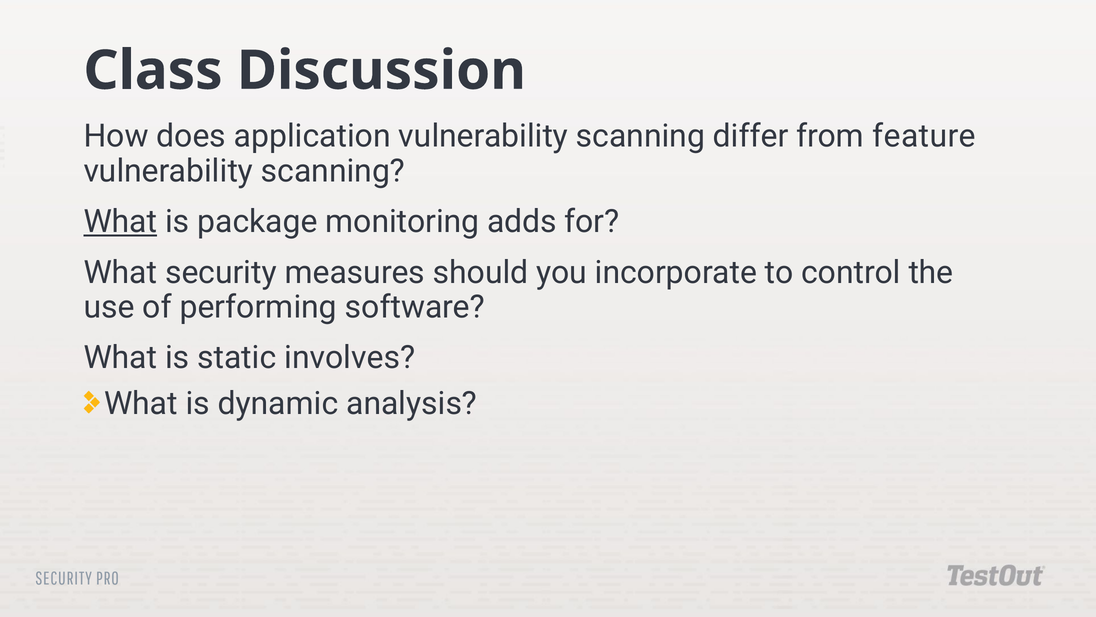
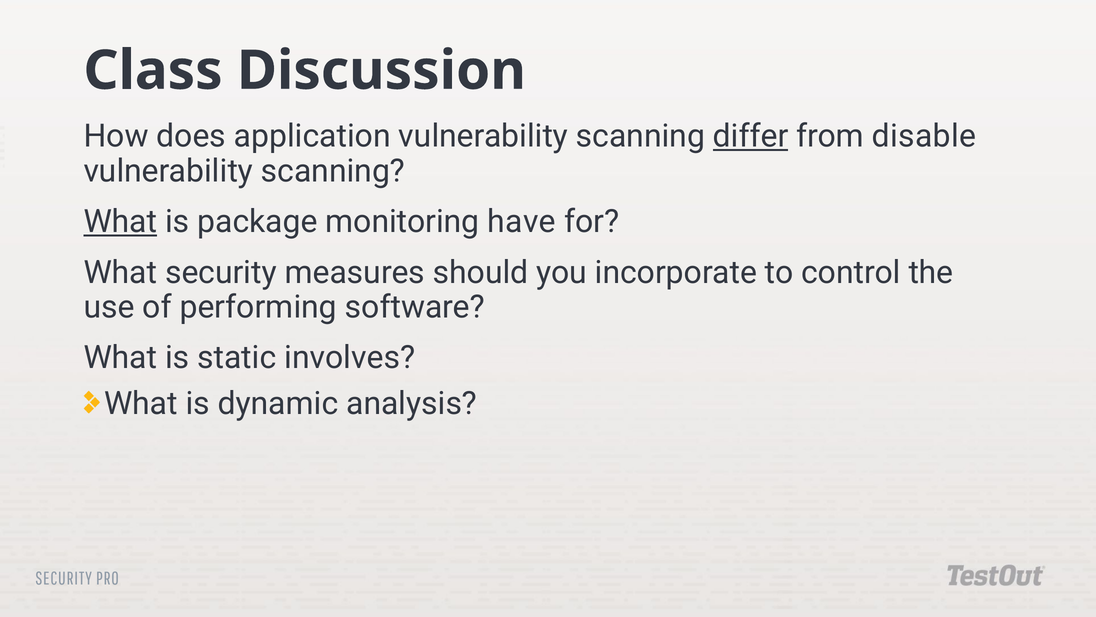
differ underline: none -> present (751, 136)
feature: feature -> disable (924, 136)
adds: adds -> have (522, 222)
